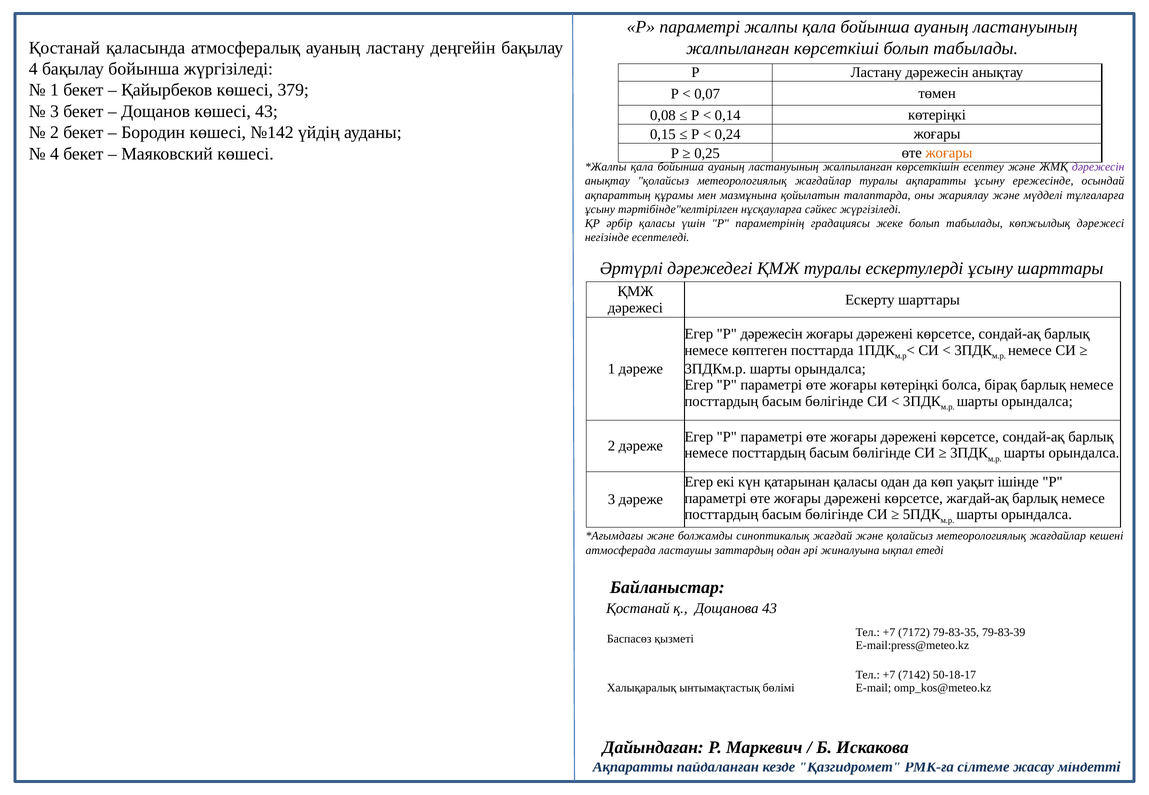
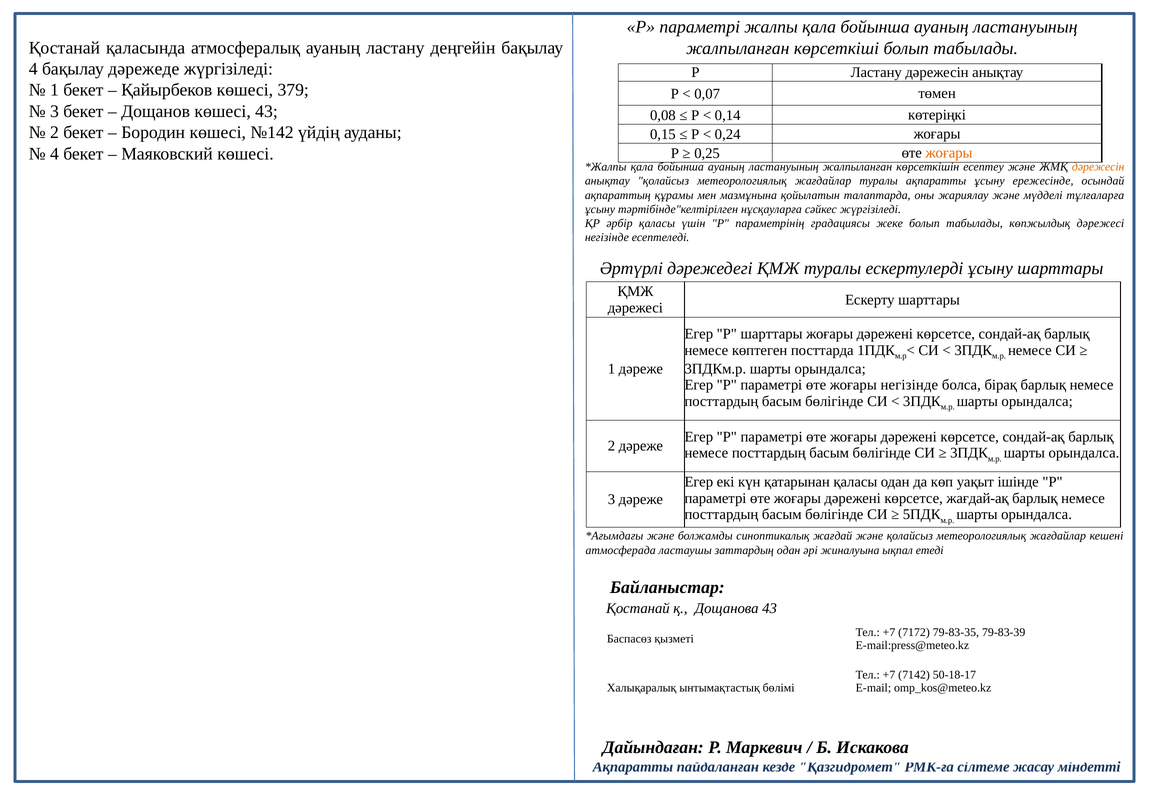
бақылау бойынша: бойынша -> дәрежеде (144, 69)
дәрежесін colour: purple -> orange (1098, 167)
Р дәрежесін: дәрежесін -> шарттары (772, 334)
жоғары көтеріңкі: көтеріңкі -> негізінде (909, 385)
